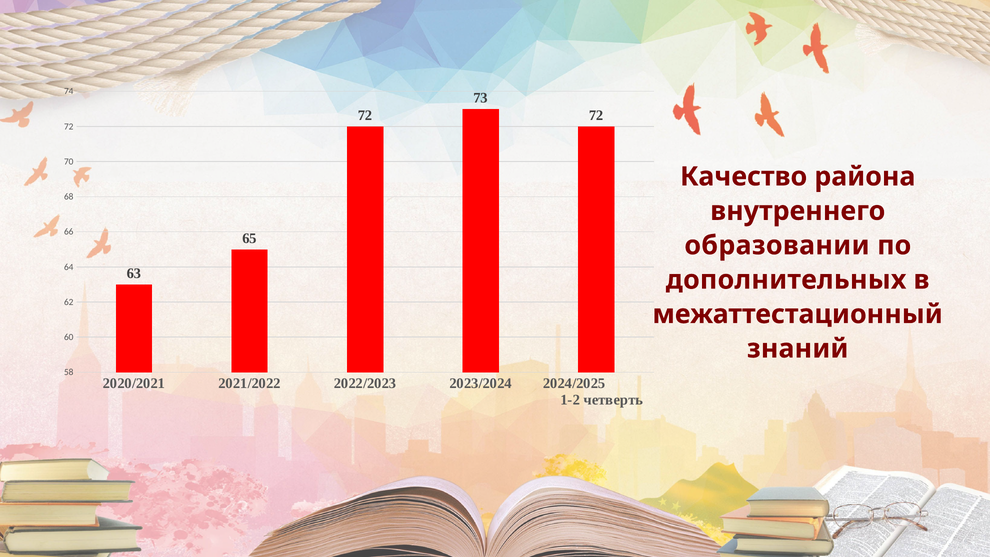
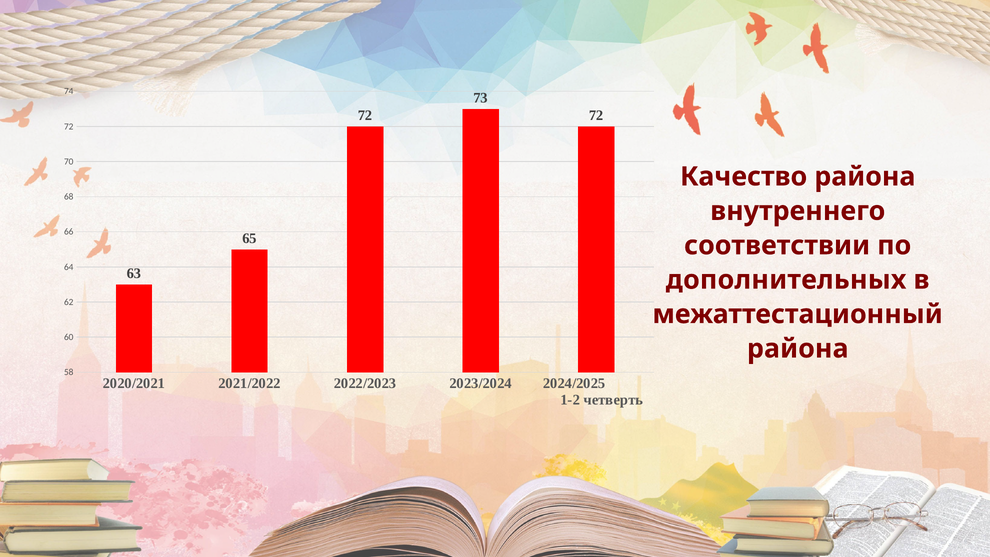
образовании: образовании -> соответствии (777, 245)
знаний: знаний -> района (798, 349)
